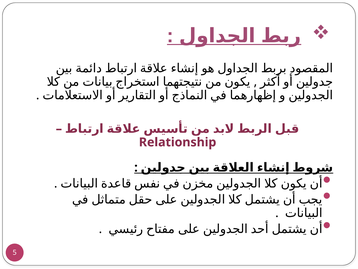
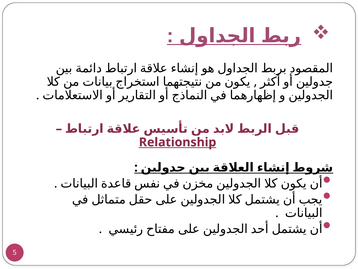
Relationship underline: none -> present (178, 142)
